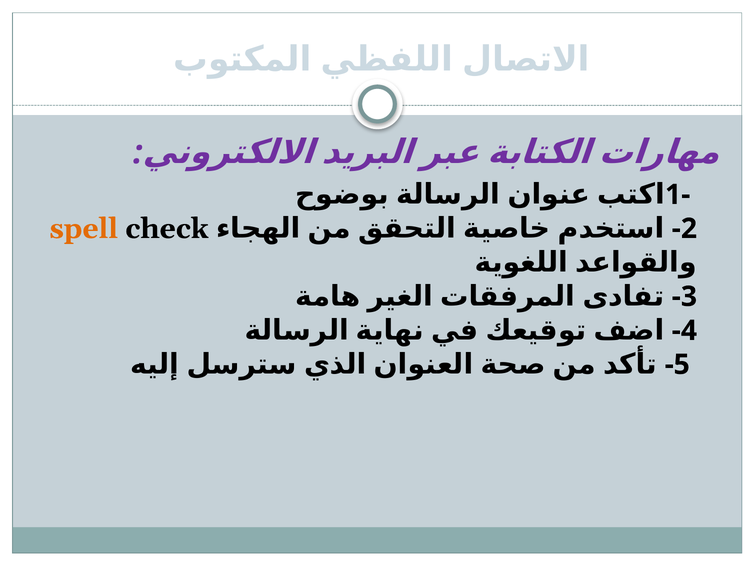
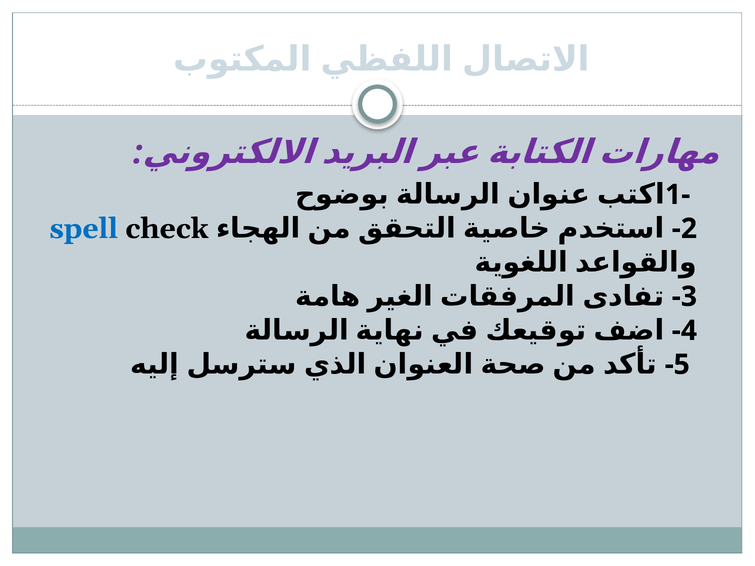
spell colour: orange -> blue (84, 229)
